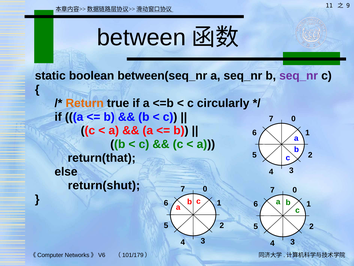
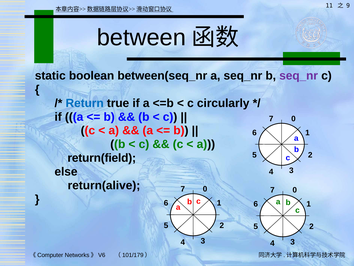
Return colour: orange -> blue (85, 103)
return(that: return(that -> return(field (102, 158)
return(shut: return(shut -> return(alive (104, 185)
